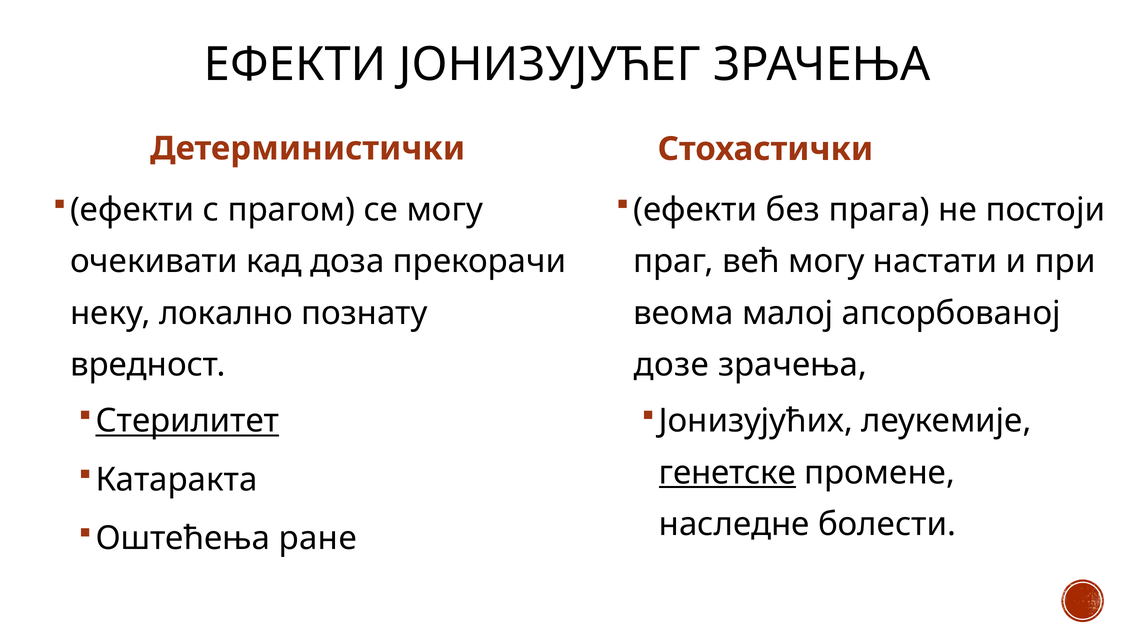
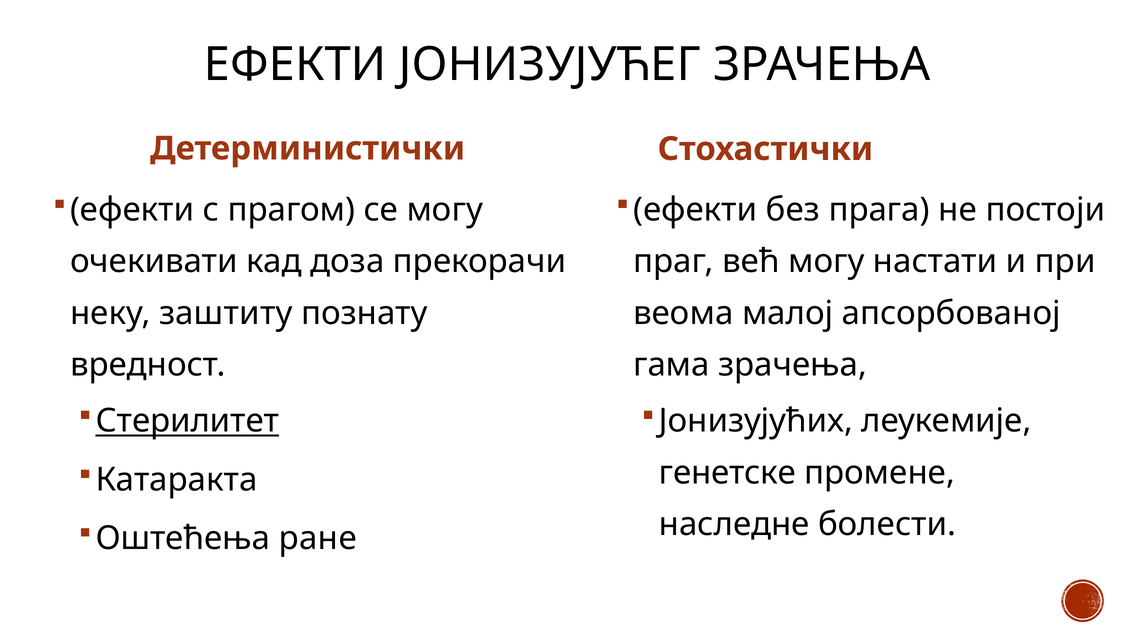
локално: локално -> заштиту (226, 313)
дозе: дозе -> гама (671, 365)
генетске underline: present -> none (727, 473)
